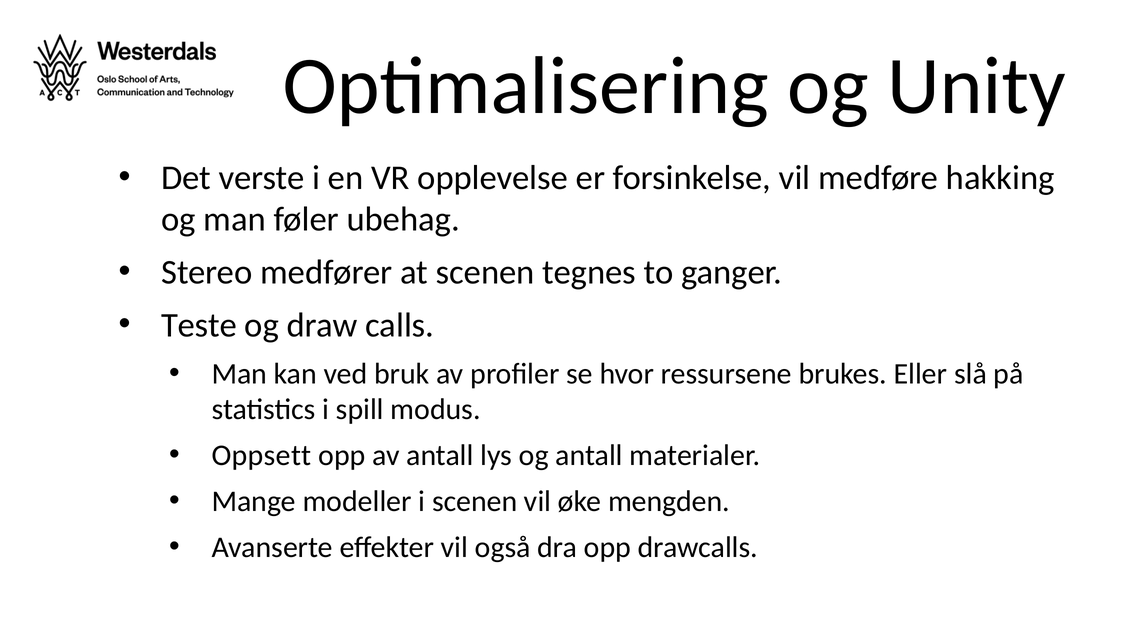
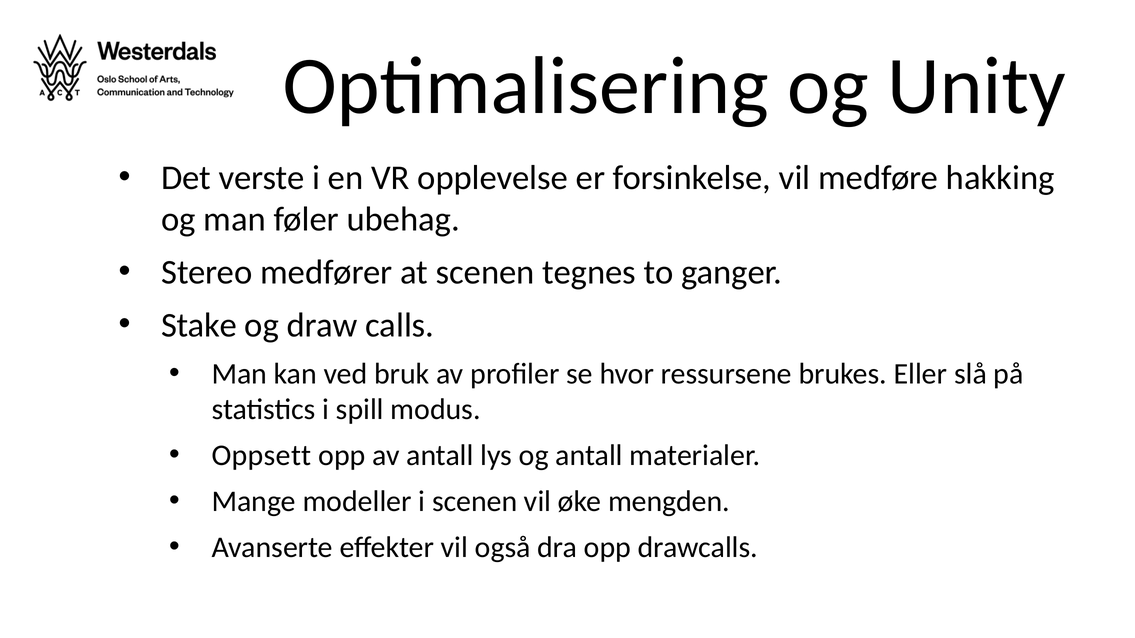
Teste: Teste -> Stake (199, 325)
